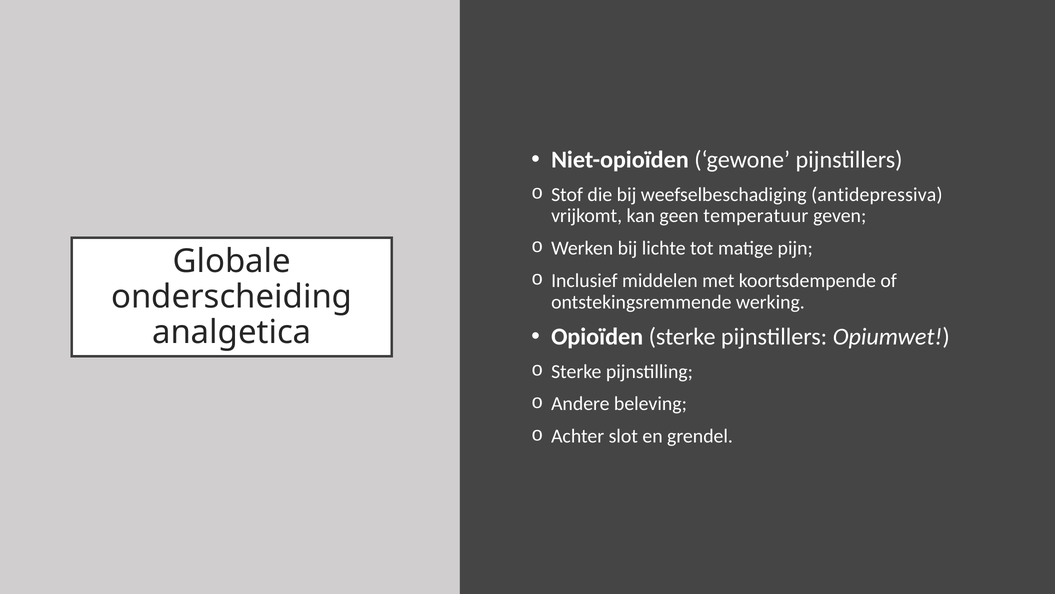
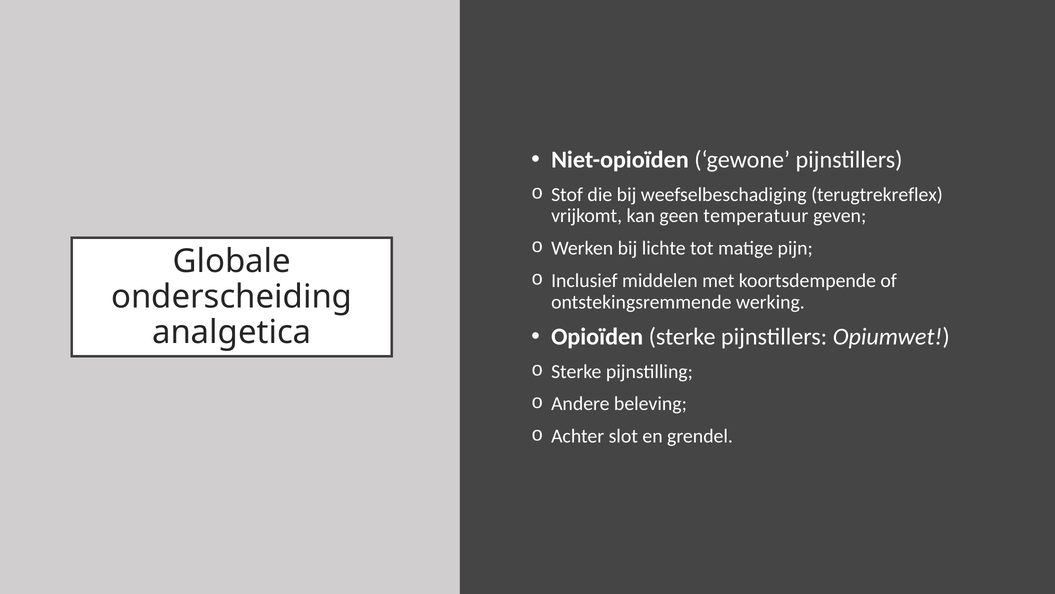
antidepressiva: antidepressiva -> terugtrekreflex (877, 194)
